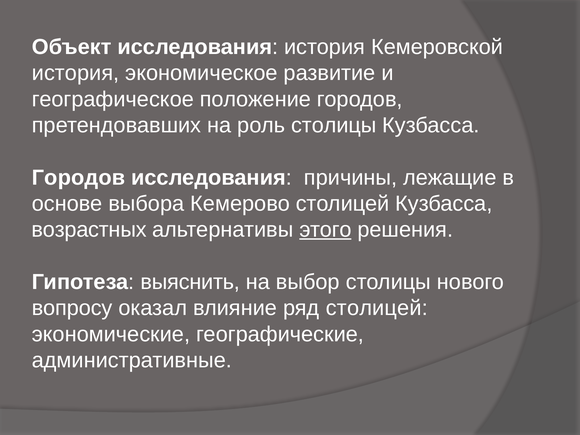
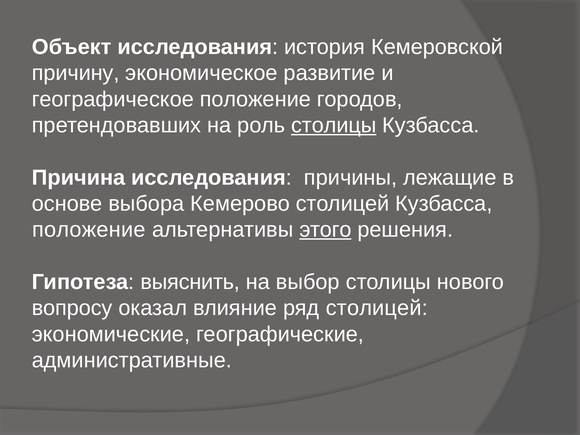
история: история -> причину (76, 73)
столицы underline: none -> present (334, 125)
Городов: Городов -> Причина (79, 178)
возрастных: возрастных -> положение (89, 230)
